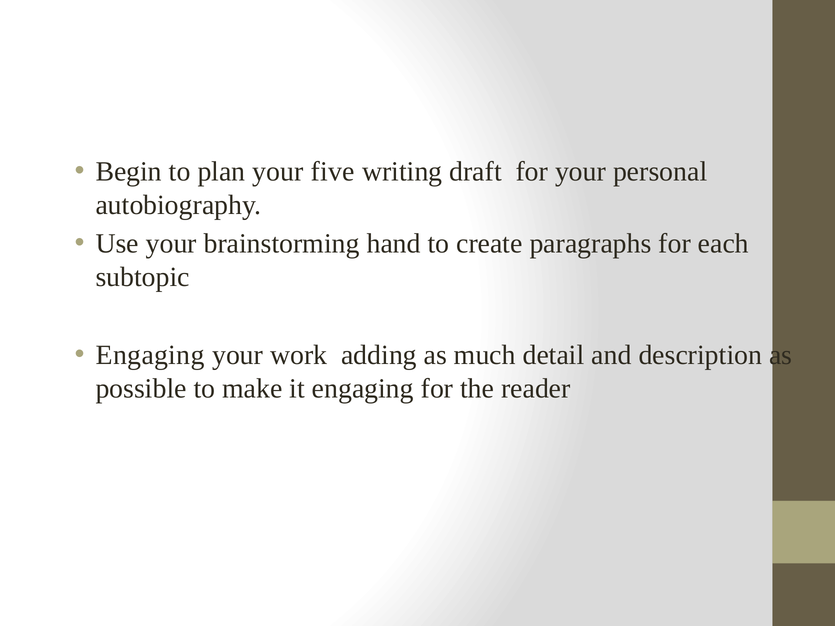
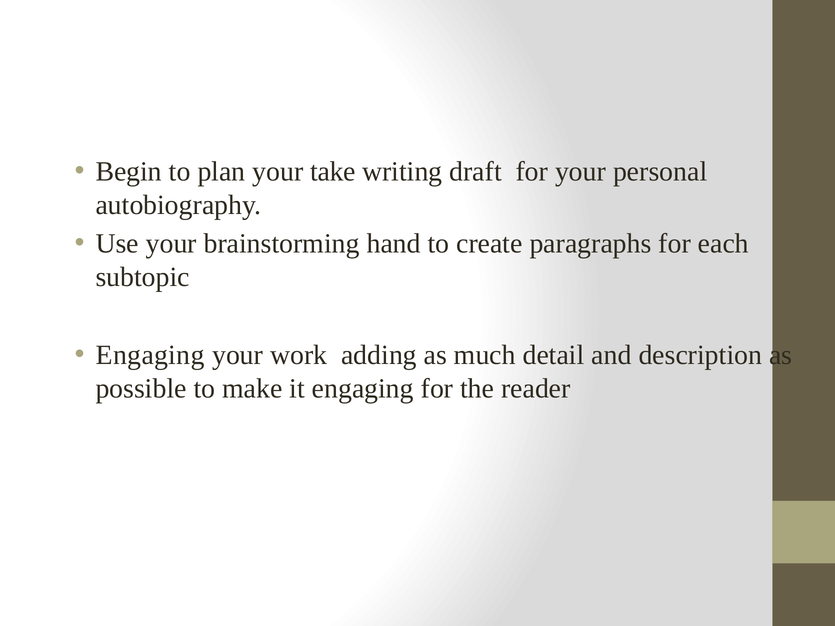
five: five -> take (333, 172)
